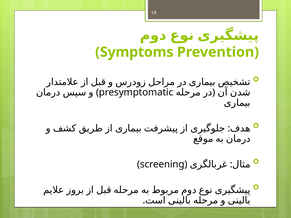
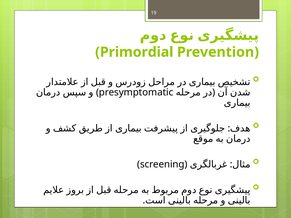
Symptoms: Symptoms -> Primordial (137, 52)
